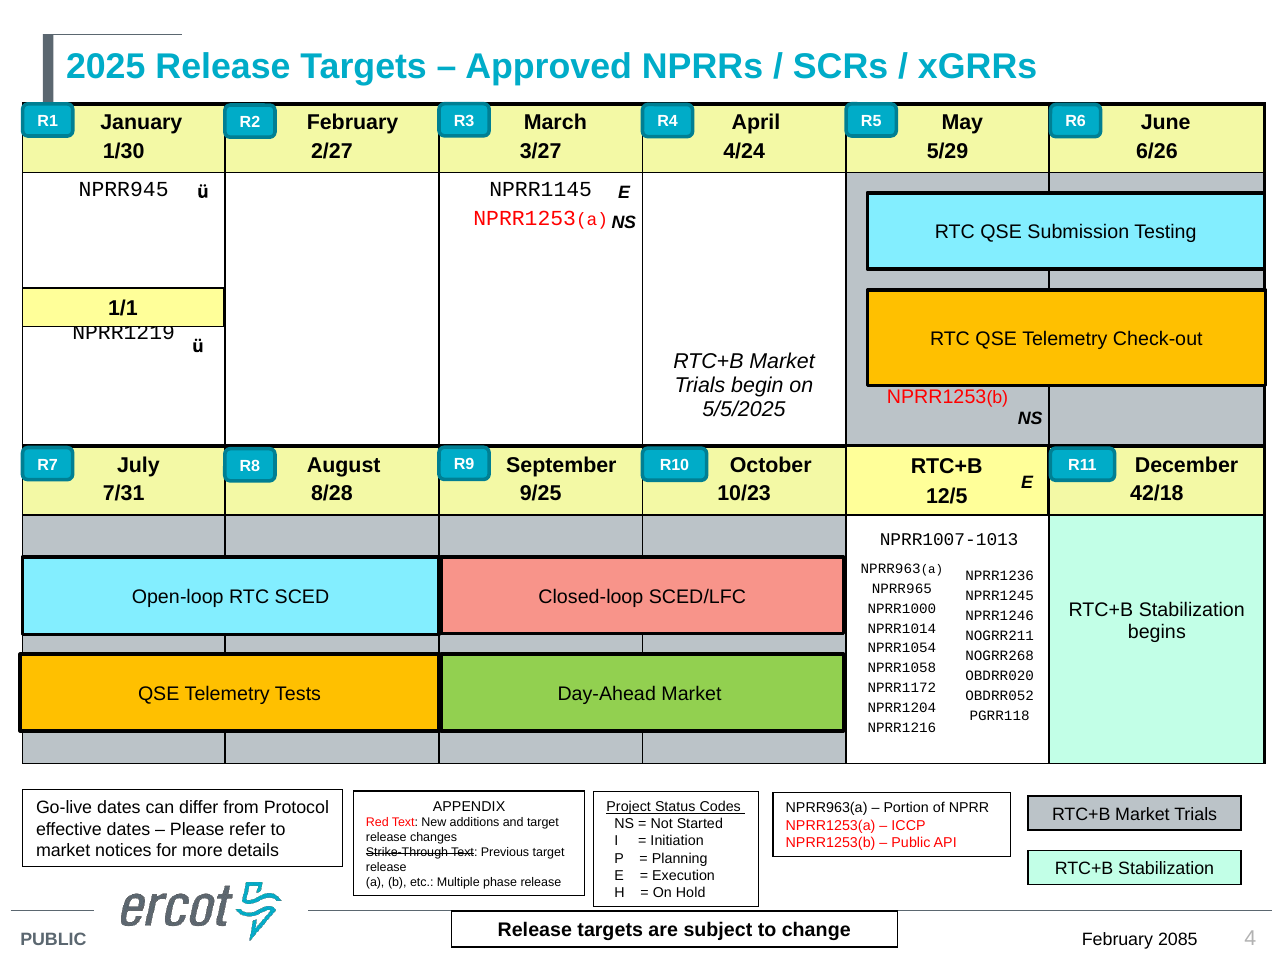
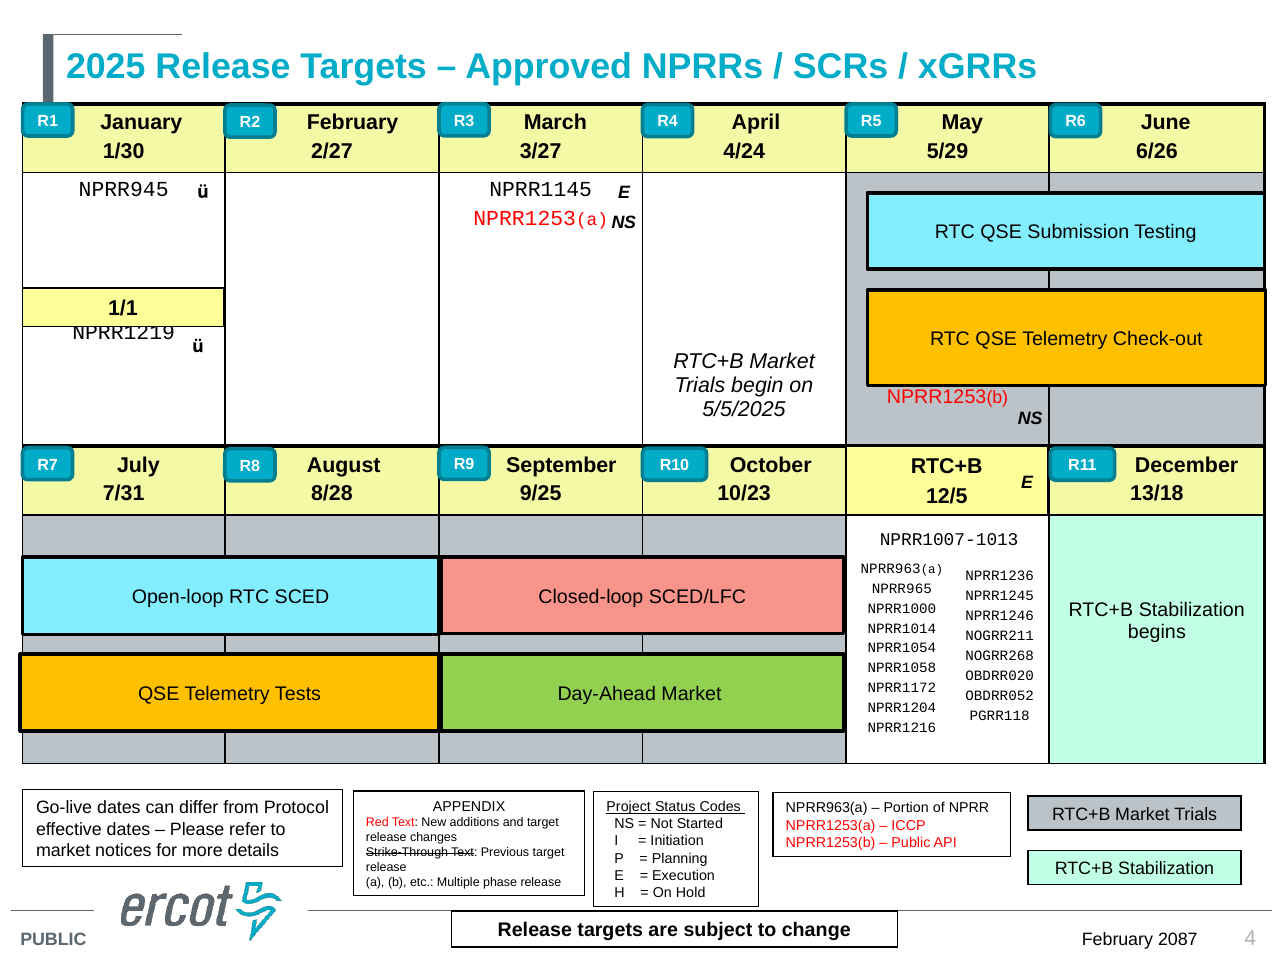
42/18: 42/18 -> 13/18 (1157, 493)
2085: 2085 -> 2087 (1178, 939)
